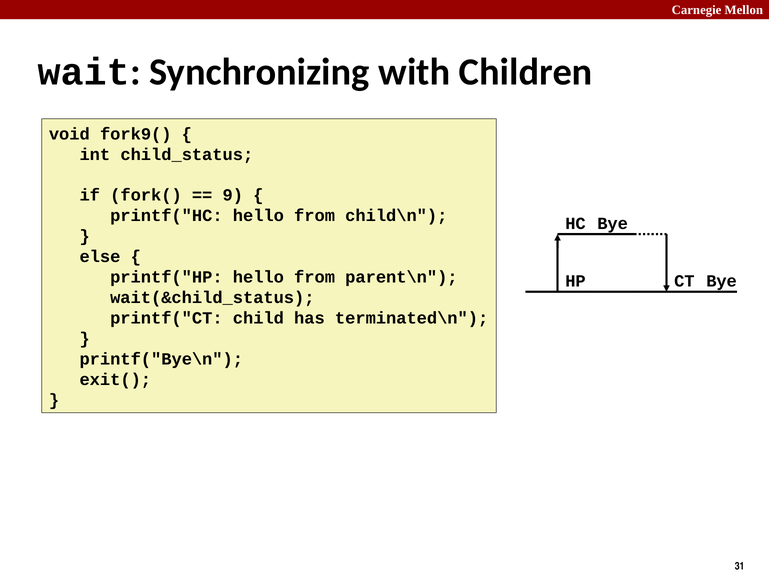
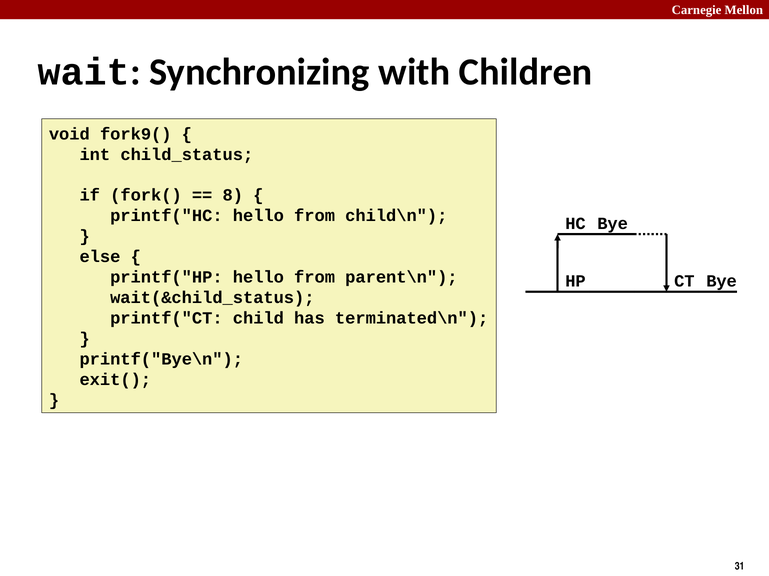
9: 9 -> 8 (233, 196)
